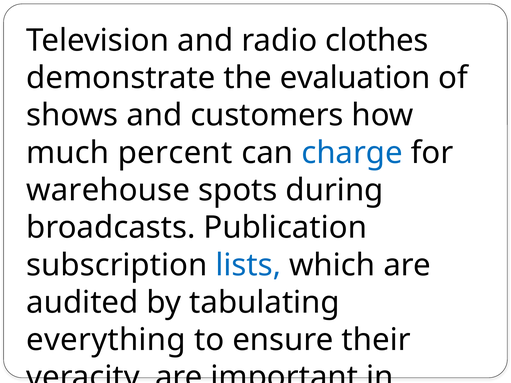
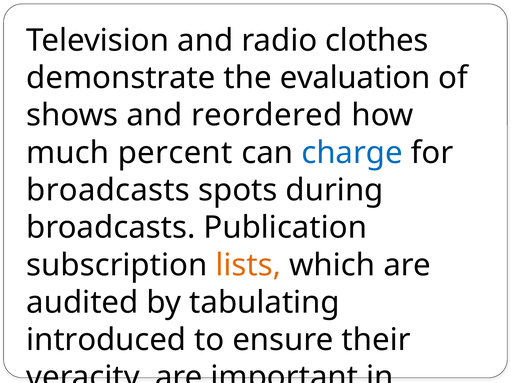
customers: customers -> reordered (267, 115)
warehouse: warehouse -> broadcasts (108, 190)
lists colour: blue -> orange (248, 265)
everything: everything -> introduced (106, 340)
